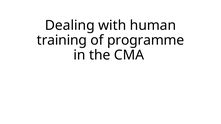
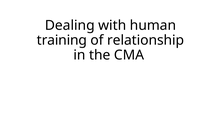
programme: programme -> relationship (146, 40)
